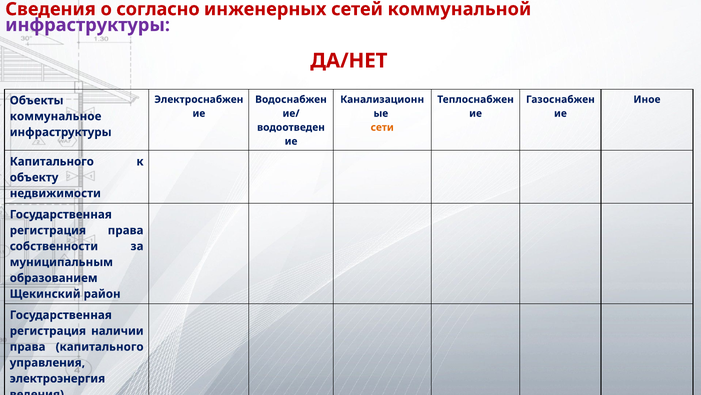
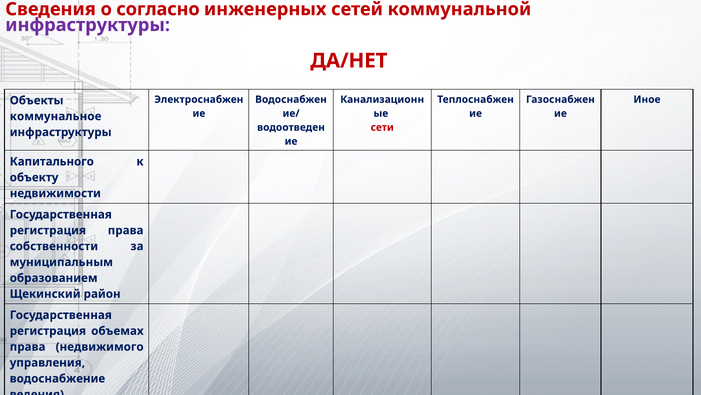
сети colour: orange -> red (382, 127)
наличии: наличии -> объемах (117, 330)
права капитального: капитального -> недвижимого (100, 346)
электроэнергия: электроэнергия -> водоснабжение (57, 378)
